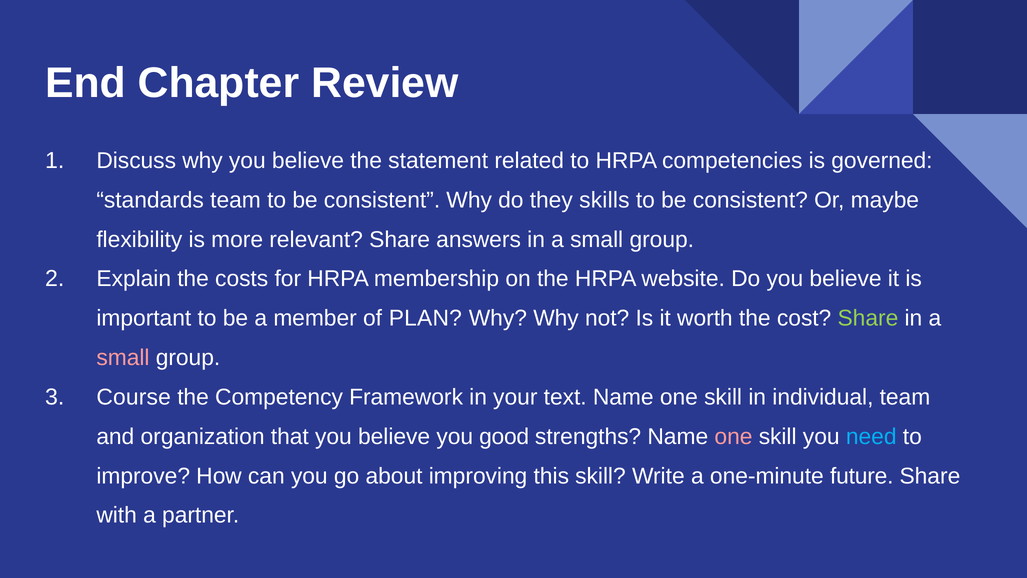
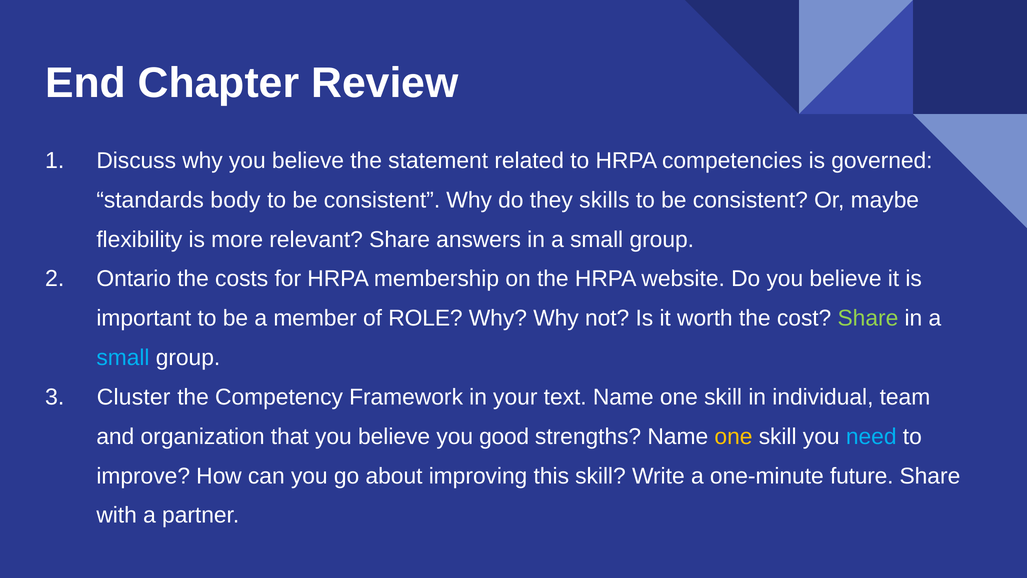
standards team: team -> body (235, 200)
Explain: Explain -> Ontario (134, 279)
PLAN: PLAN -> ROLE (425, 318)
small colour: pink -> light blue (123, 358)
Course: Course -> Cluster (134, 397)
one colour: pink -> yellow (733, 436)
